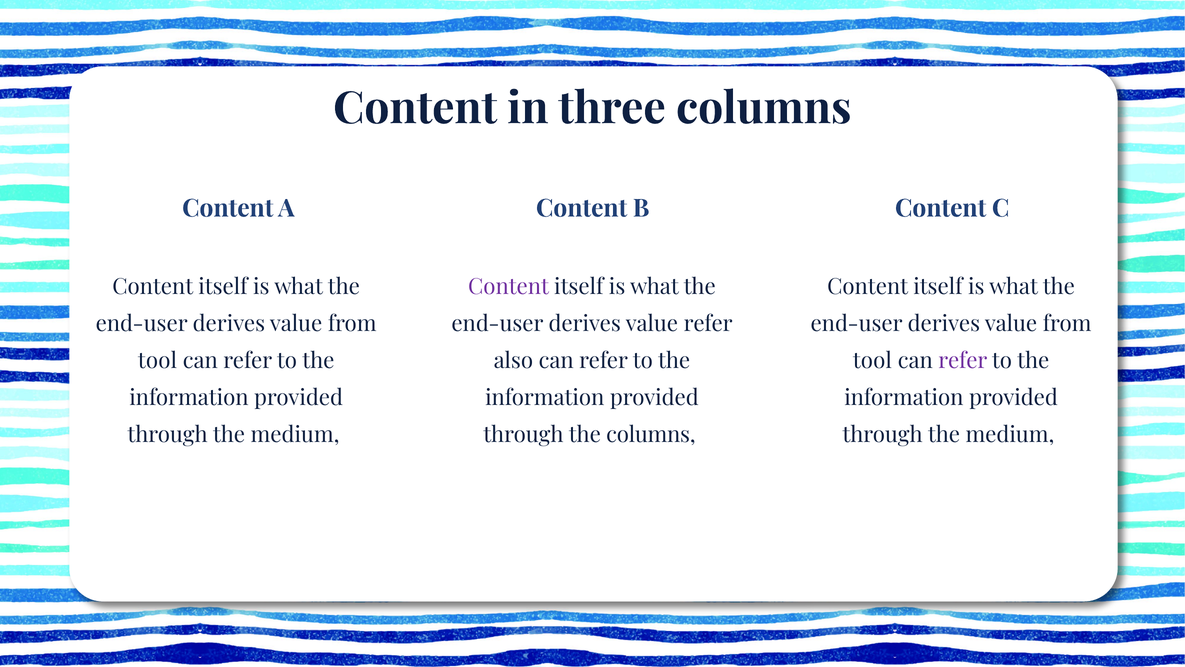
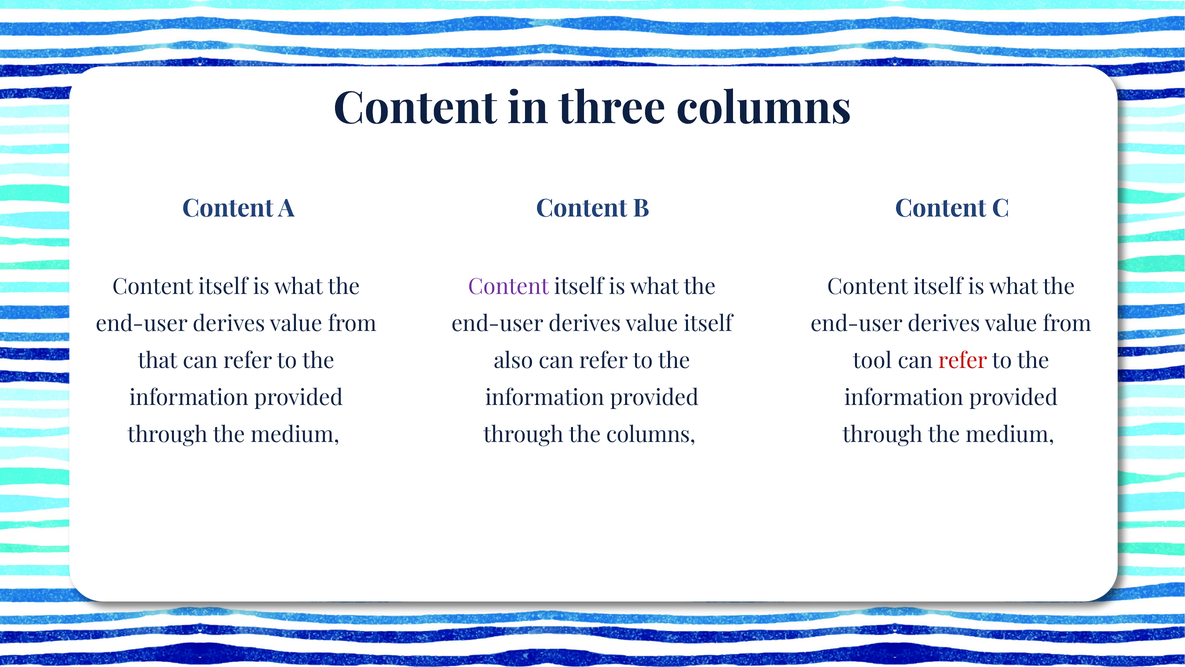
value refer: refer -> itself (708, 324)
tool: tool -> that (158, 361)
refer colour: purple -> red (963, 361)
